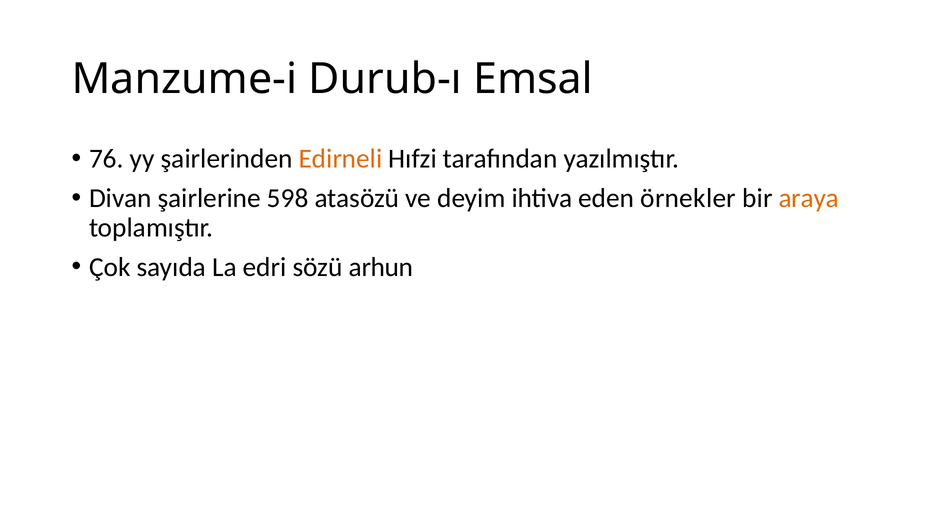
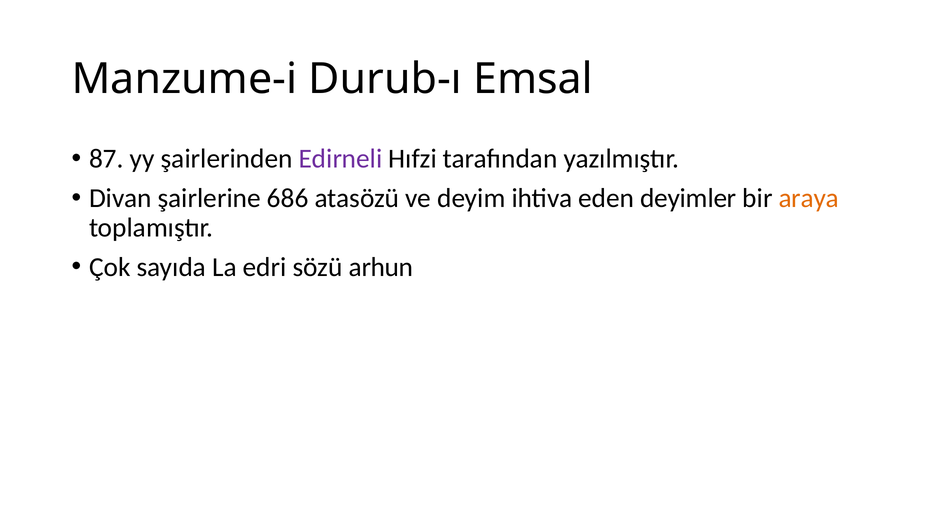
76: 76 -> 87 (106, 159)
Edirneli colour: orange -> purple (341, 159)
598: 598 -> 686 (288, 198)
örnekler: örnekler -> deyimler (688, 198)
